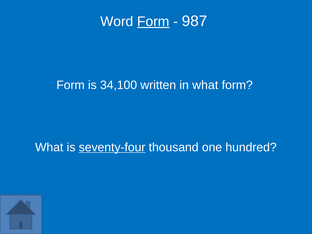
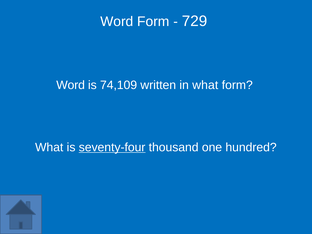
Form underline: present -> none (153, 22)
987: 987 -> 729 (195, 21)
Form: Form -> Word (71, 85)
34,100: 34,100 -> 74,109 (119, 85)
